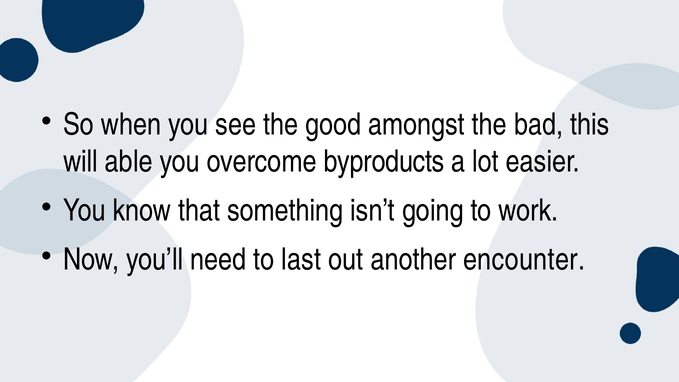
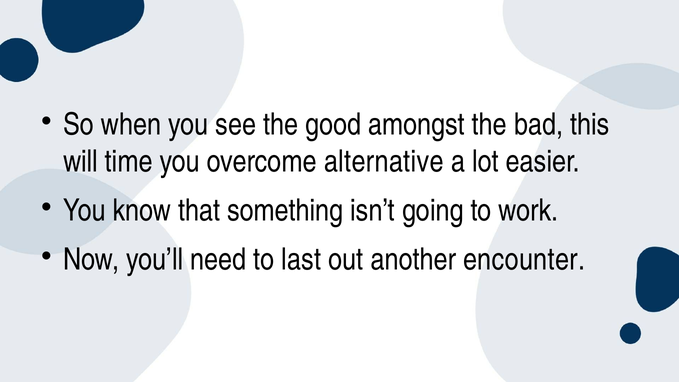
able: able -> time (129, 162)
byproducts: byproducts -> alternative (384, 162)
